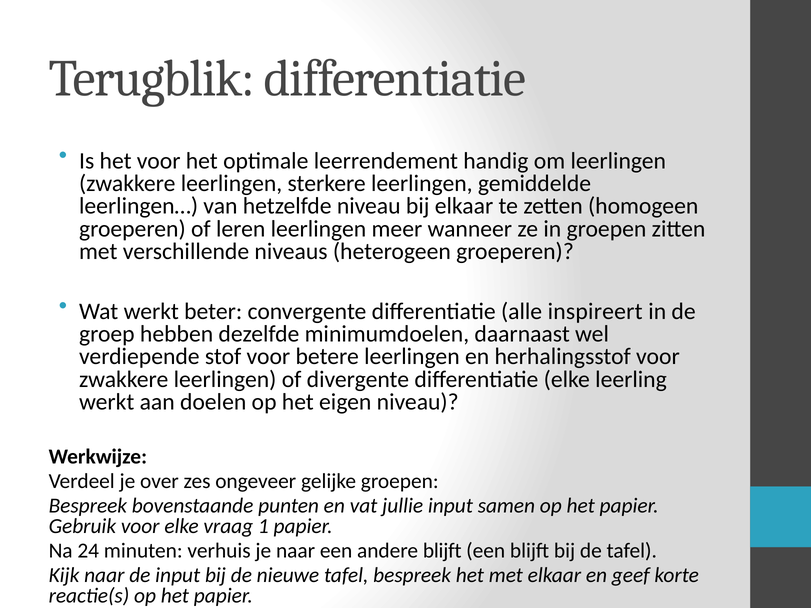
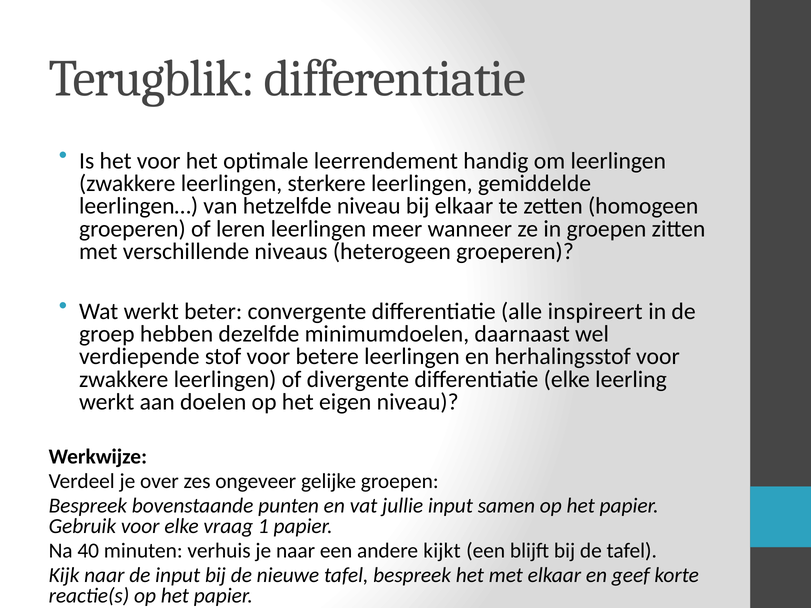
24: 24 -> 40 (88, 551)
andere blijft: blijft -> kijkt (442, 551)
